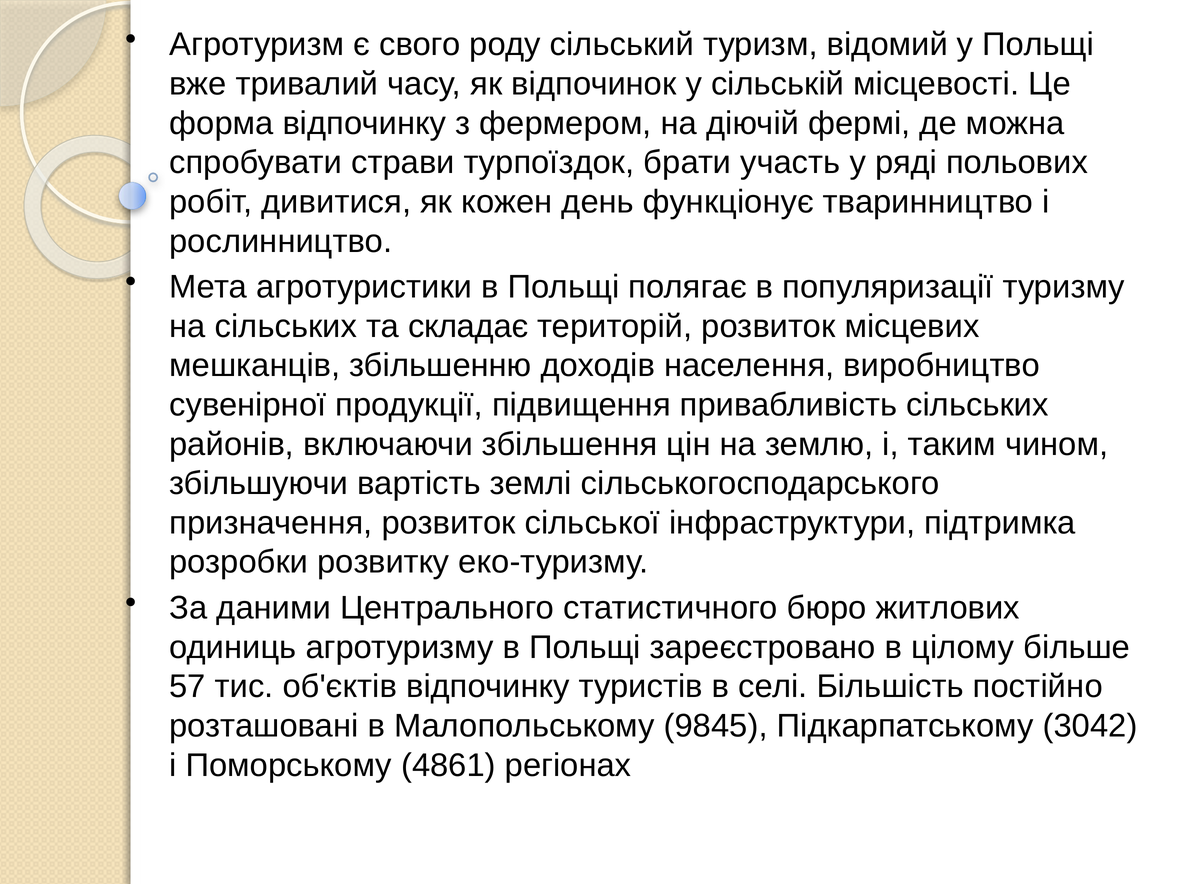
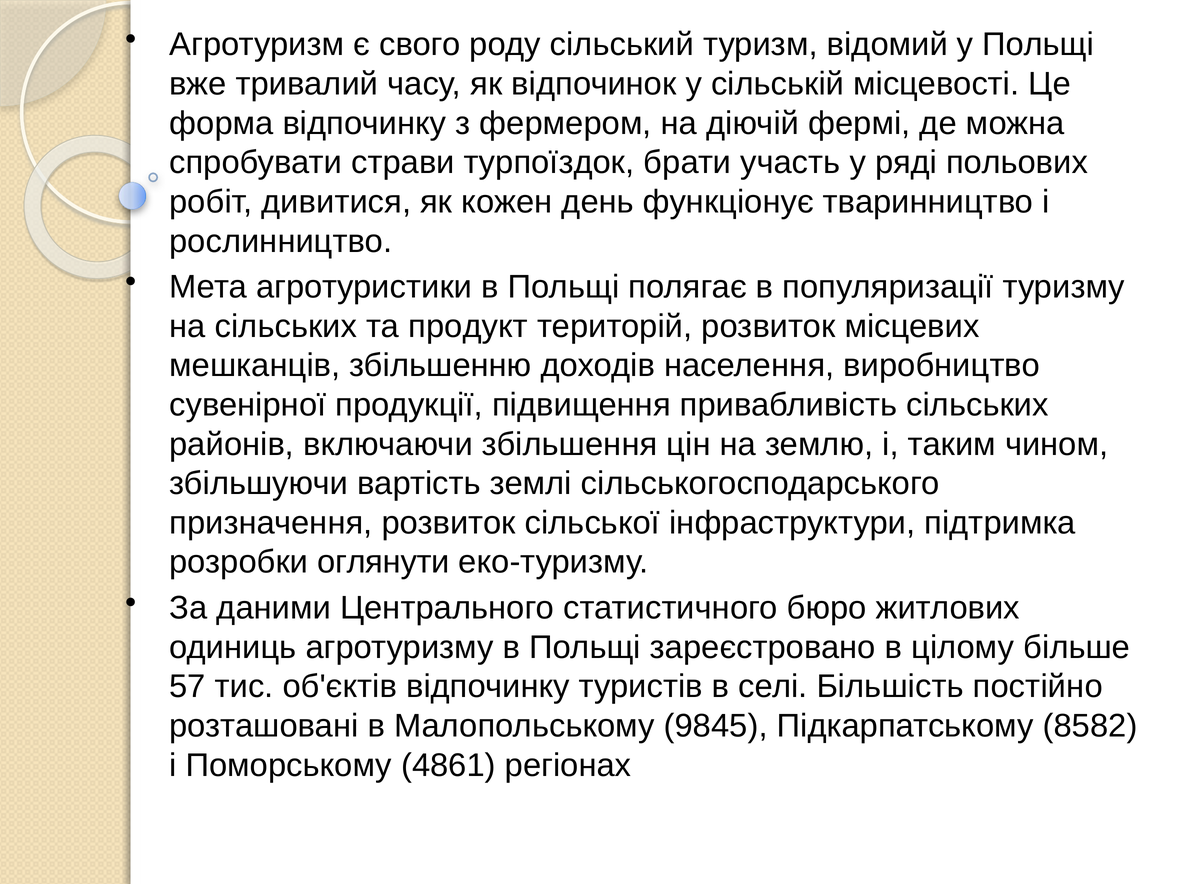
складає: складає -> продукт (468, 326)
розвитку: розвитку -> оглянути (383, 562)
3042: 3042 -> 8582 (1090, 726)
